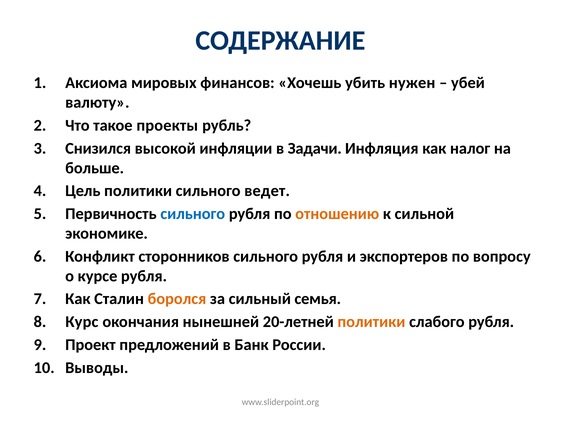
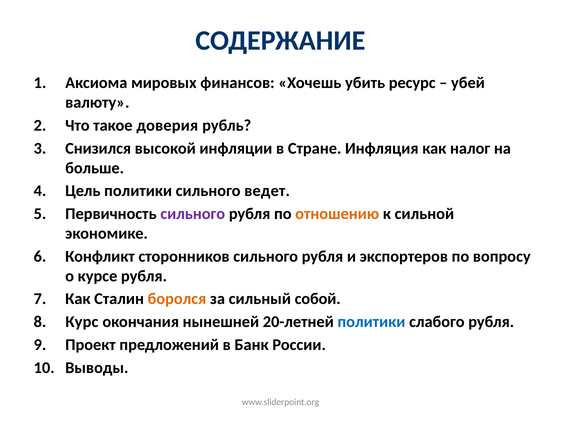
нужен: нужен -> ресурс (412, 83)
проекты: проекты -> доверия (167, 125)
Задачи: Задачи -> Стране (315, 148)
сильного colour: blue -> purple (193, 214)
семья: семья -> собой (318, 299)
политики colour: orange -> blue (371, 322)
